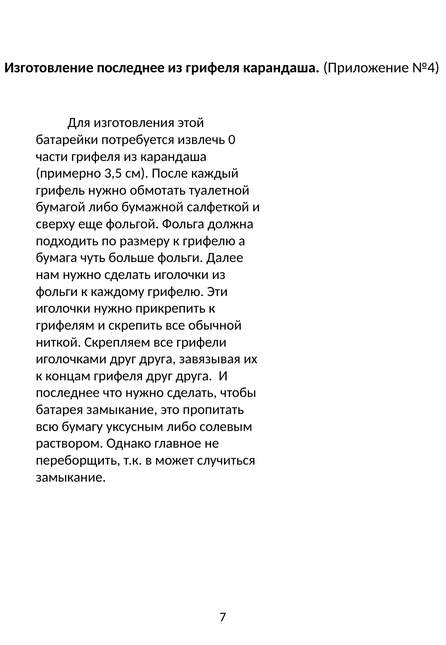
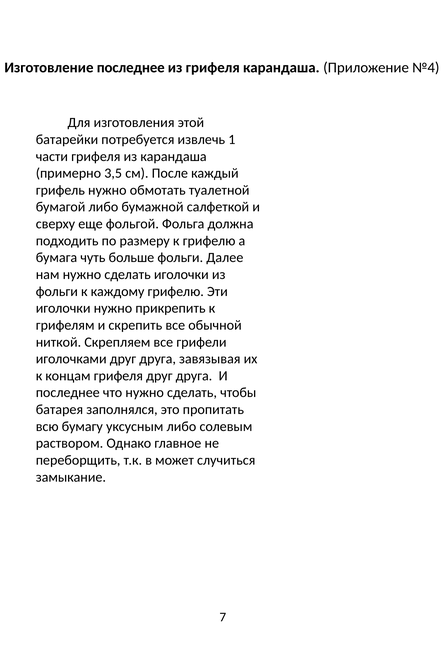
0: 0 -> 1 (232, 139)
батарея замыкание: замыкание -> заполнялся (122, 409)
